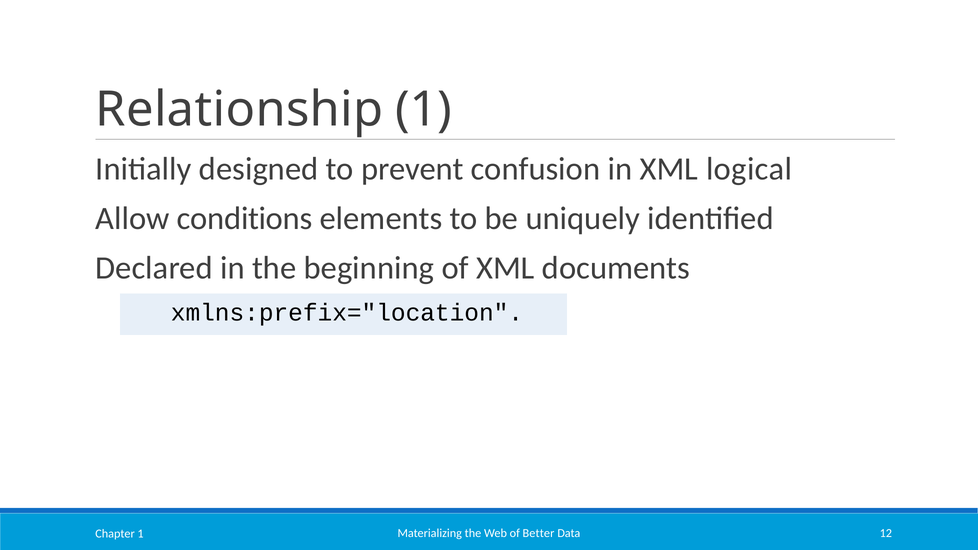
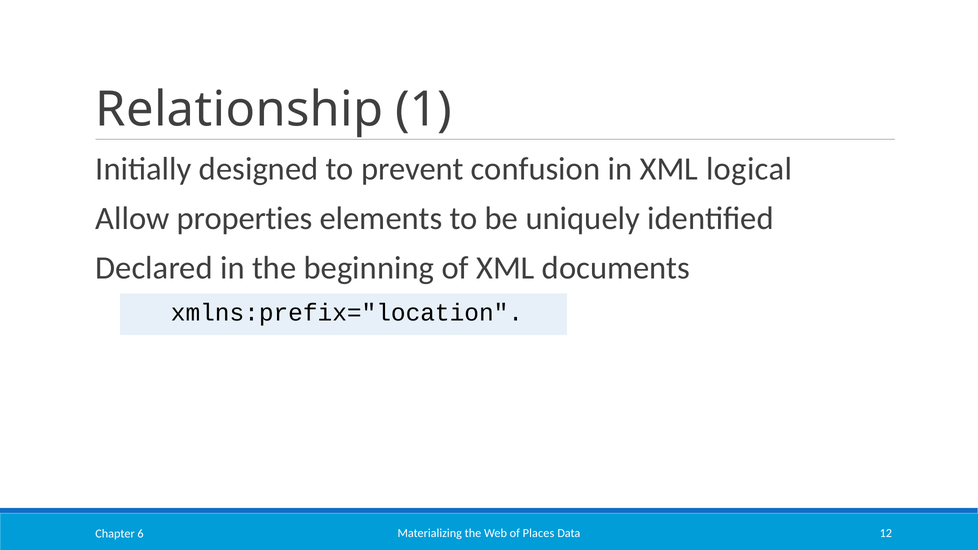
conditions: conditions -> properties (245, 219)
Better: Better -> Places (539, 534)
Chapter 1: 1 -> 6 (141, 534)
